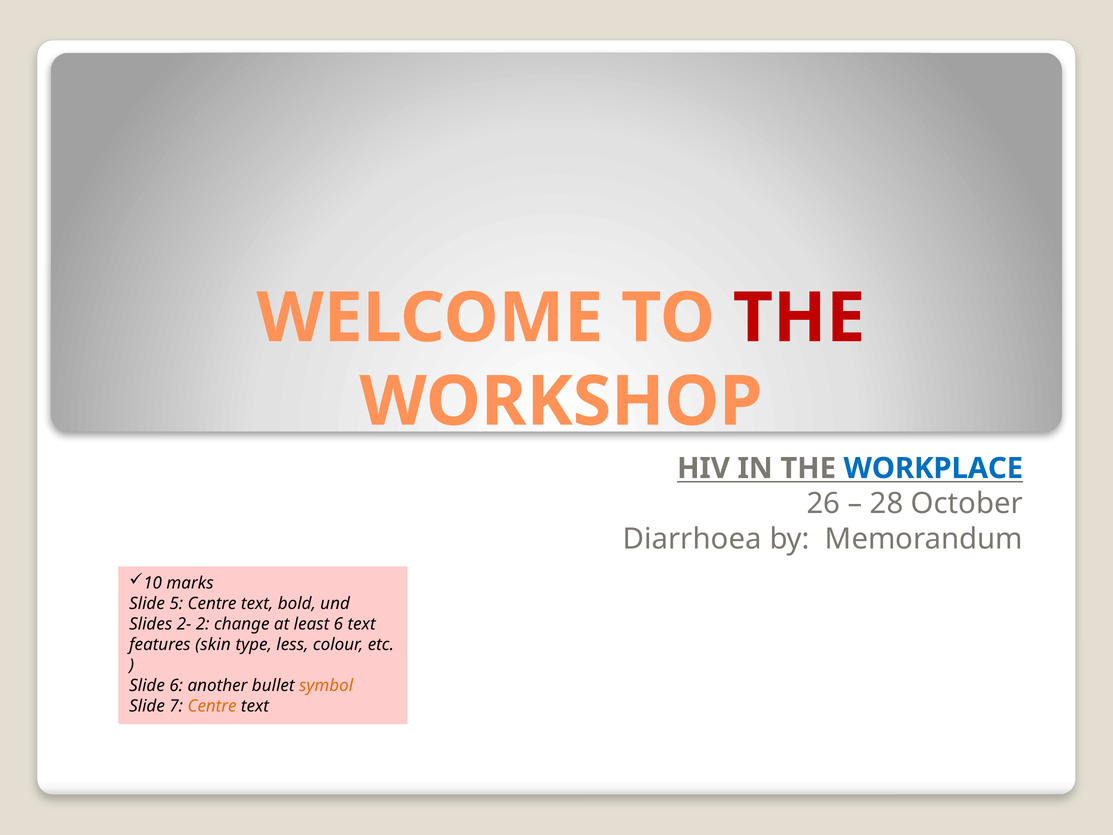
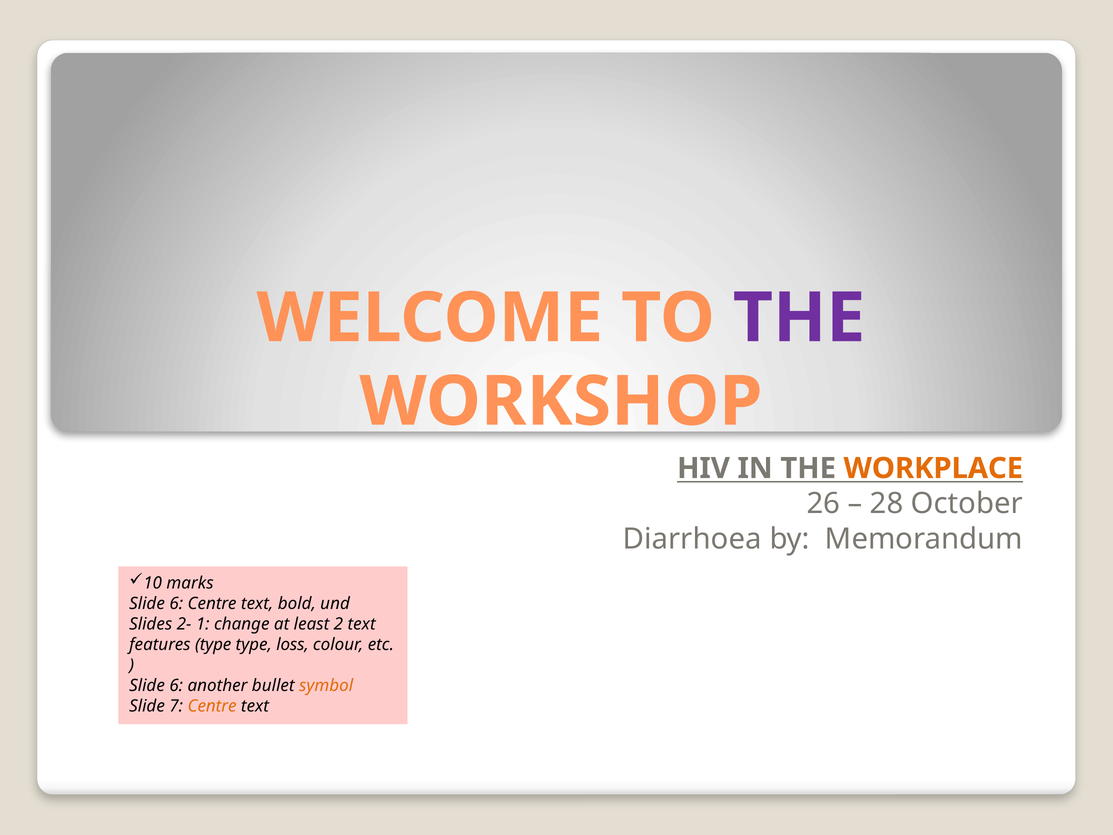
THE colour: red -> purple (799, 318)
WORKPLACE colour: blue -> orange (933, 468)
5: 5 -> 6 (176, 604)
2: 2 -> 1 (203, 624)
least 6: 6 -> 2 (338, 624)
features skin: skin -> type (213, 644)
less: less -> loss (293, 644)
